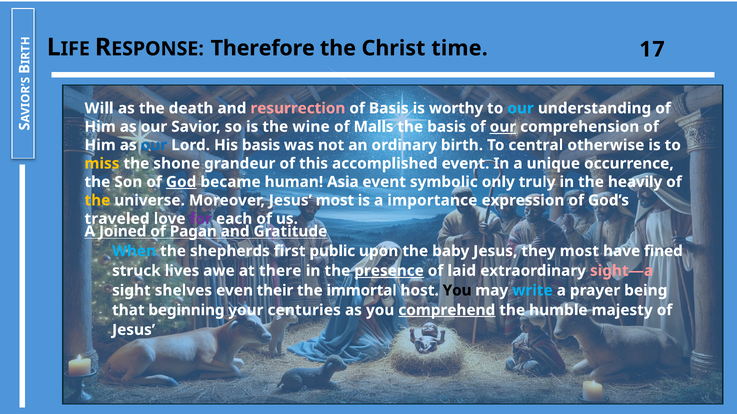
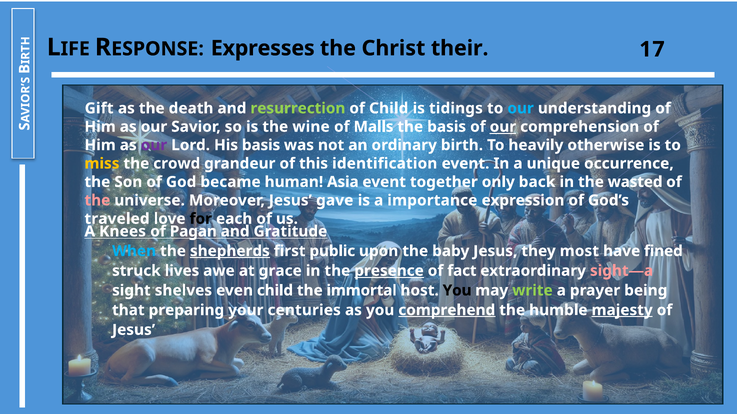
Therefore: Therefore -> Expresses (263, 48)
time: time -> their (460, 48)
Will: Will -> Gift (99, 108)
resurrection colour: pink -> light green (298, 108)
of Basis: Basis -> Child (389, 108)
worthy: worthy -> tidings (456, 108)
our colour: blue -> purple (154, 145)
central: central -> heavily (536, 145)
shone: shone -> crowd (177, 164)
accomplished: accomplished -> identification (385, 164)
God underline: present -> none (181, 182)
symbolic: symbolic -> together (444, 182)
truly: truly -> back (537, 182)
heavily: heavily -> wasted (635, 182)
the colour: yellow -> pink (97, 201)
Jesus most: most -> gave (335, 201)
for colour: purple -> black (201, 219)
Joined: Joined -> Knees (123, 232)
shepherds underline: none -> present (230, 251)
there: there -> grace (280, 271)
laid: laid -> fact (462, 271)
even their: their -> child (275, 291)
write colour: light blue -> light green (532, 291)
beginning: beginning -> preparing (186, 311)
majesty underline: none -> present (622, 311)
